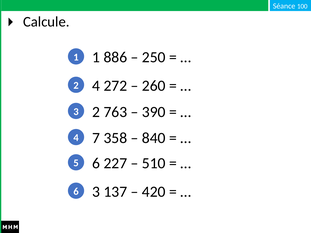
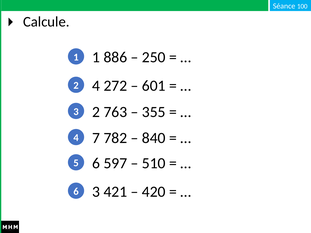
260: 260 -> 601 (154, 86)
390: 390 -> 355 (154, 112)
358: 358 -> 782 (115, 138)
227: 227 -> 597 (115, 163)
137: 137 -> 421 (115, 192)
